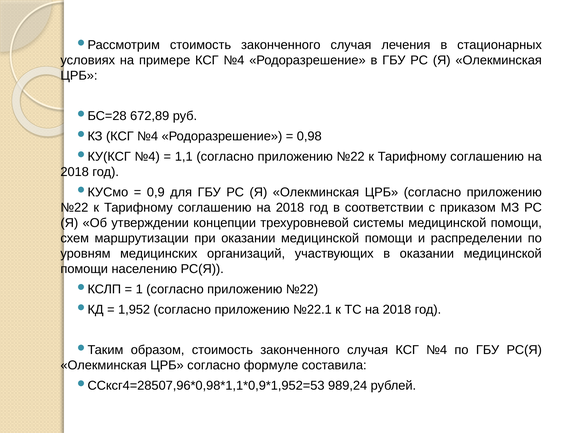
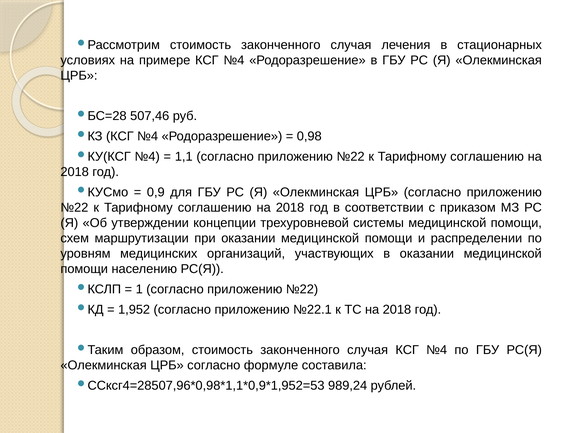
672,89: 672,89 -> 507,46 (150, 116)
